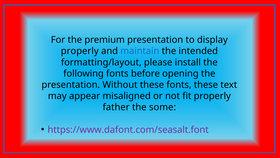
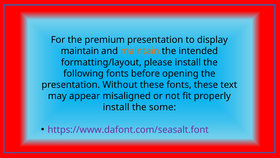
properly: properly -> maintain (80, 51)
maintain colour: blue -> orange (140, 51)
father: father -> install (116, 107)
